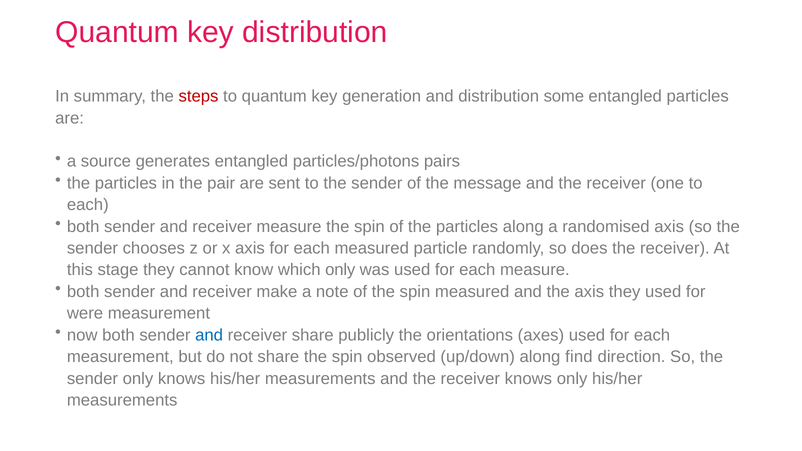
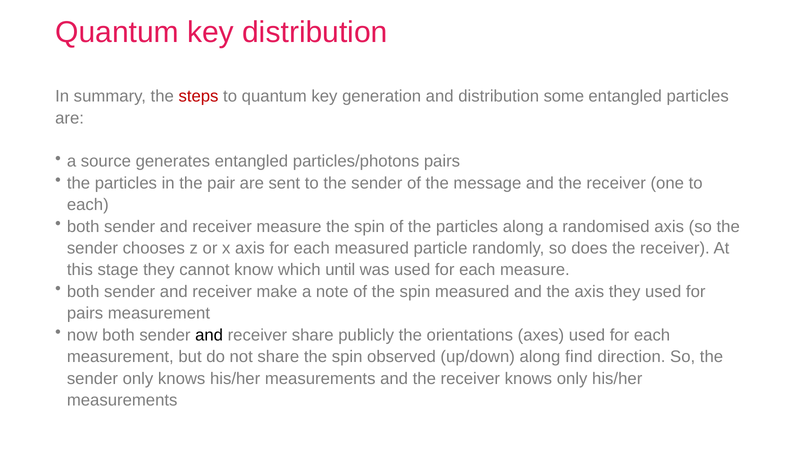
which only: only -> until (340, 270)
were: were -> pairs (85, 313)
and colour: blue -> black (209, 335)
